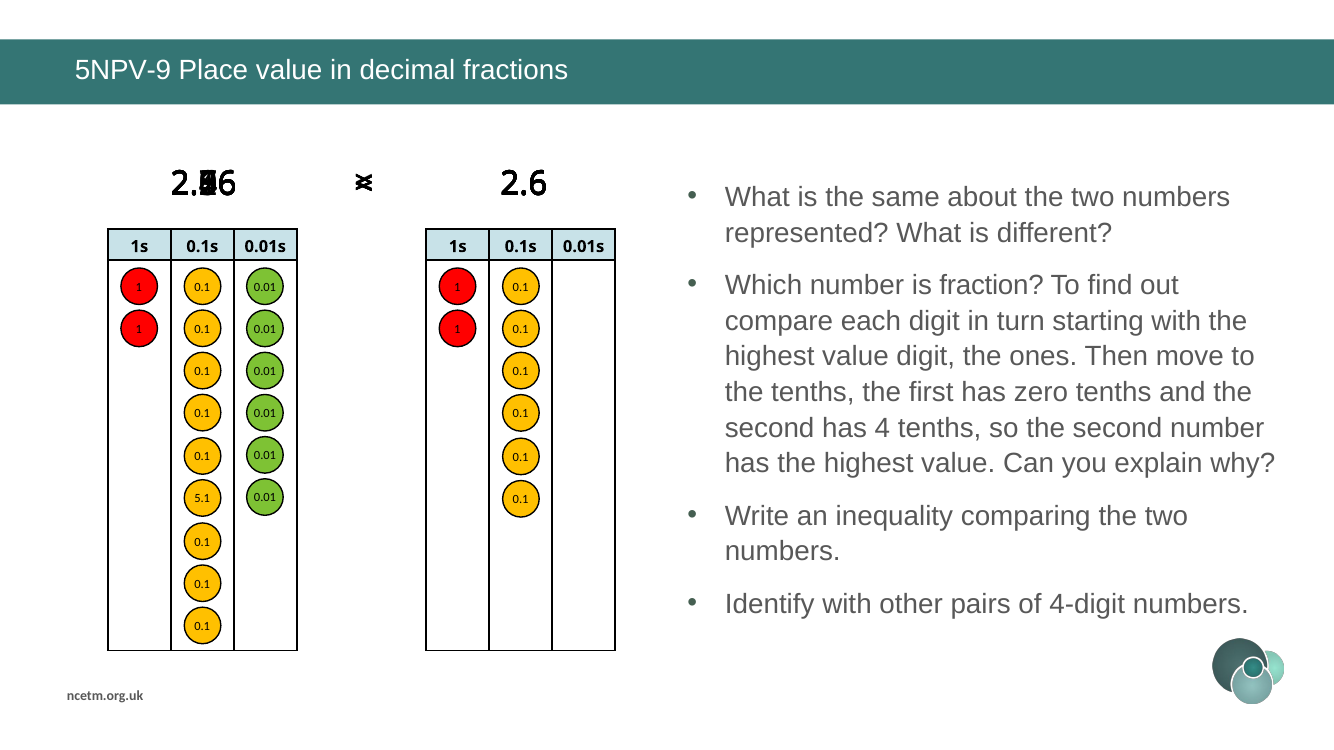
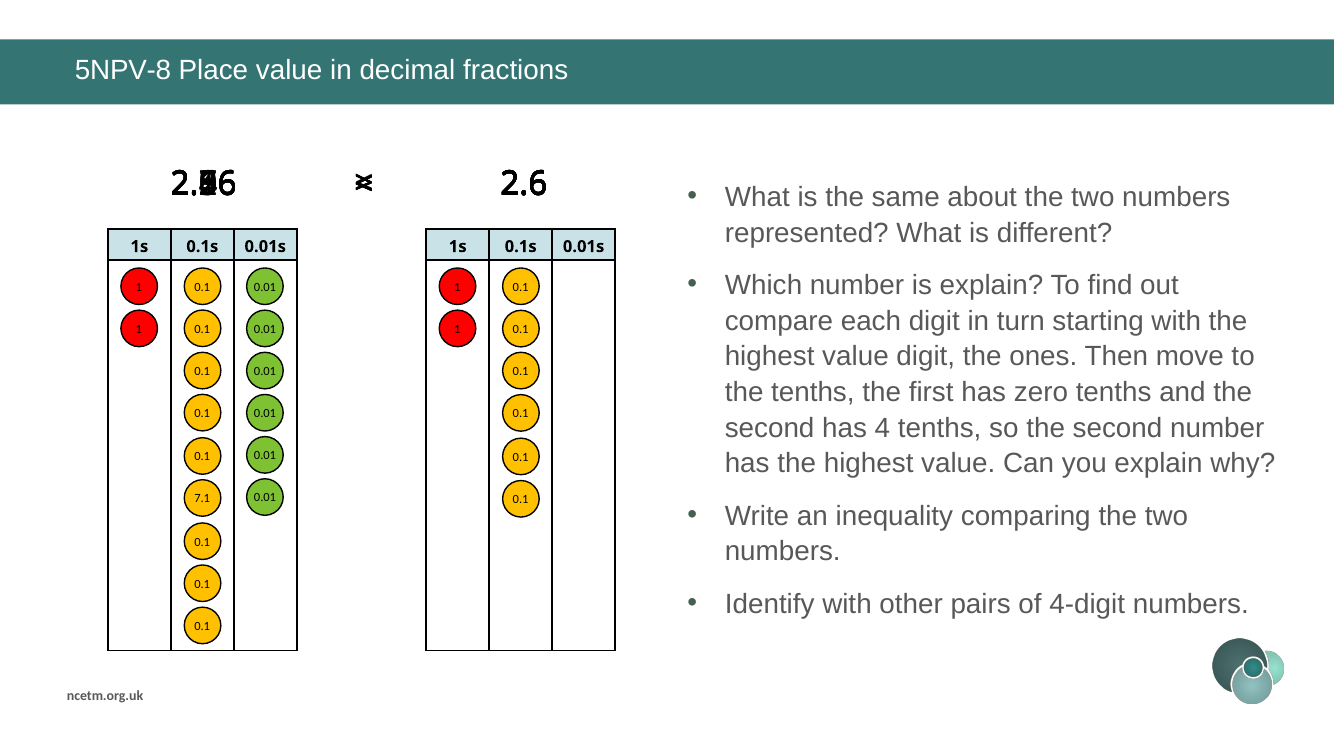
5NPV-9: 5NPV-9 -> 5NPV-8 (123, 71)
is fraction: fraction -> explain (991, 285)
5.1: 5.1 -> 7.1 (202, 499)
